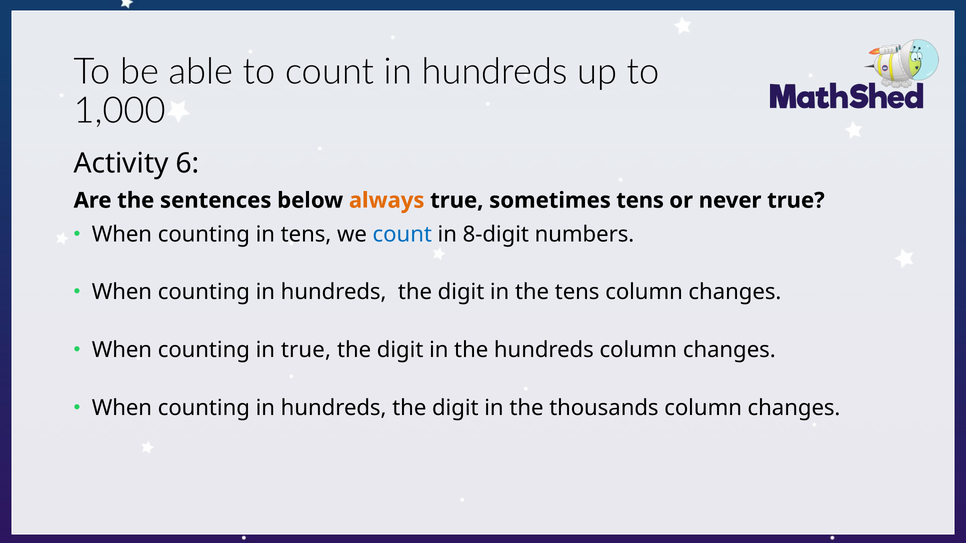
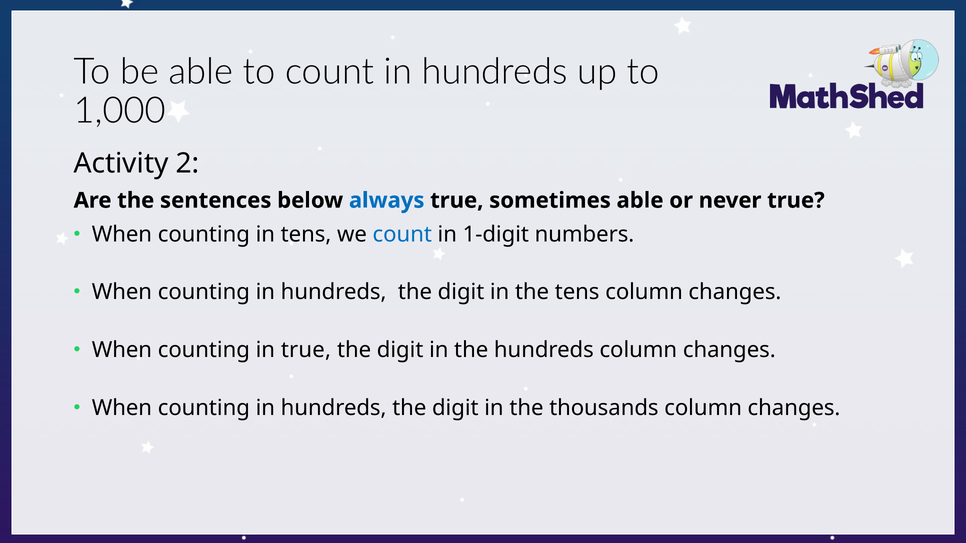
6: 6 -> 2 (188, 163)
always colour: orange -> blue (387, 201)
sometimes tens: tens -> able (640, 201)
8-digit: 8-digit -> 1-digit (496, 235)
